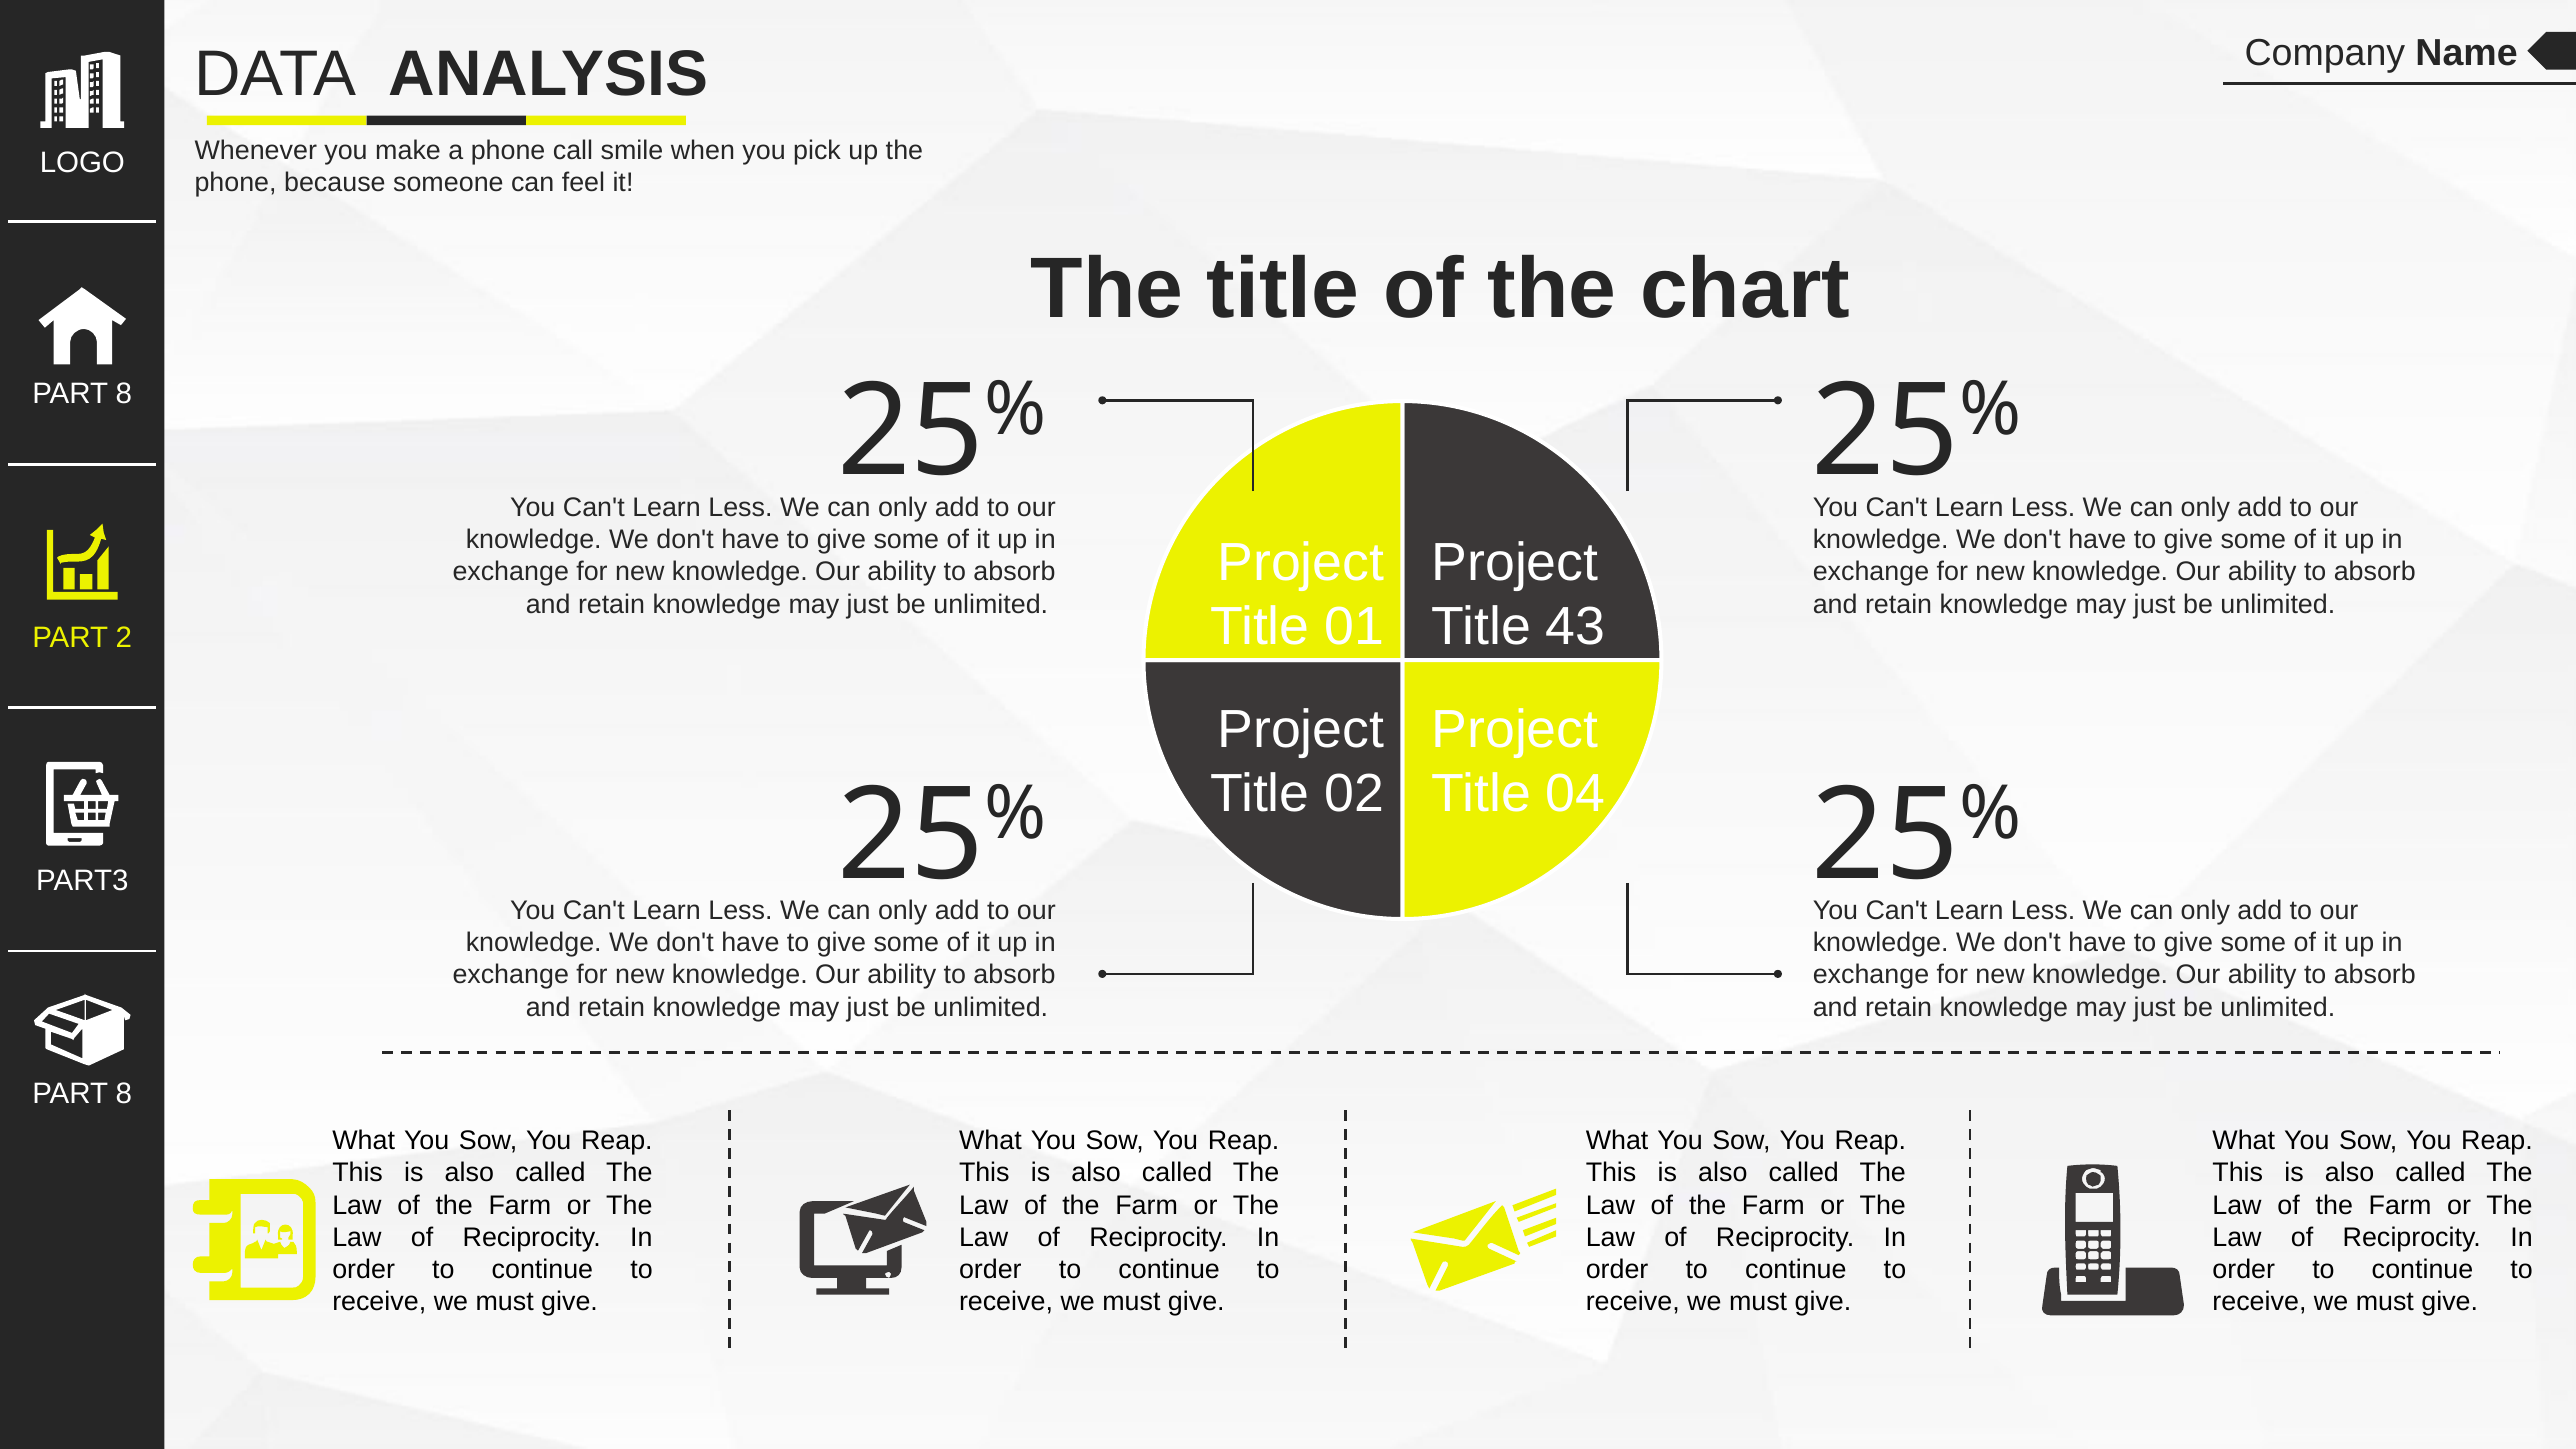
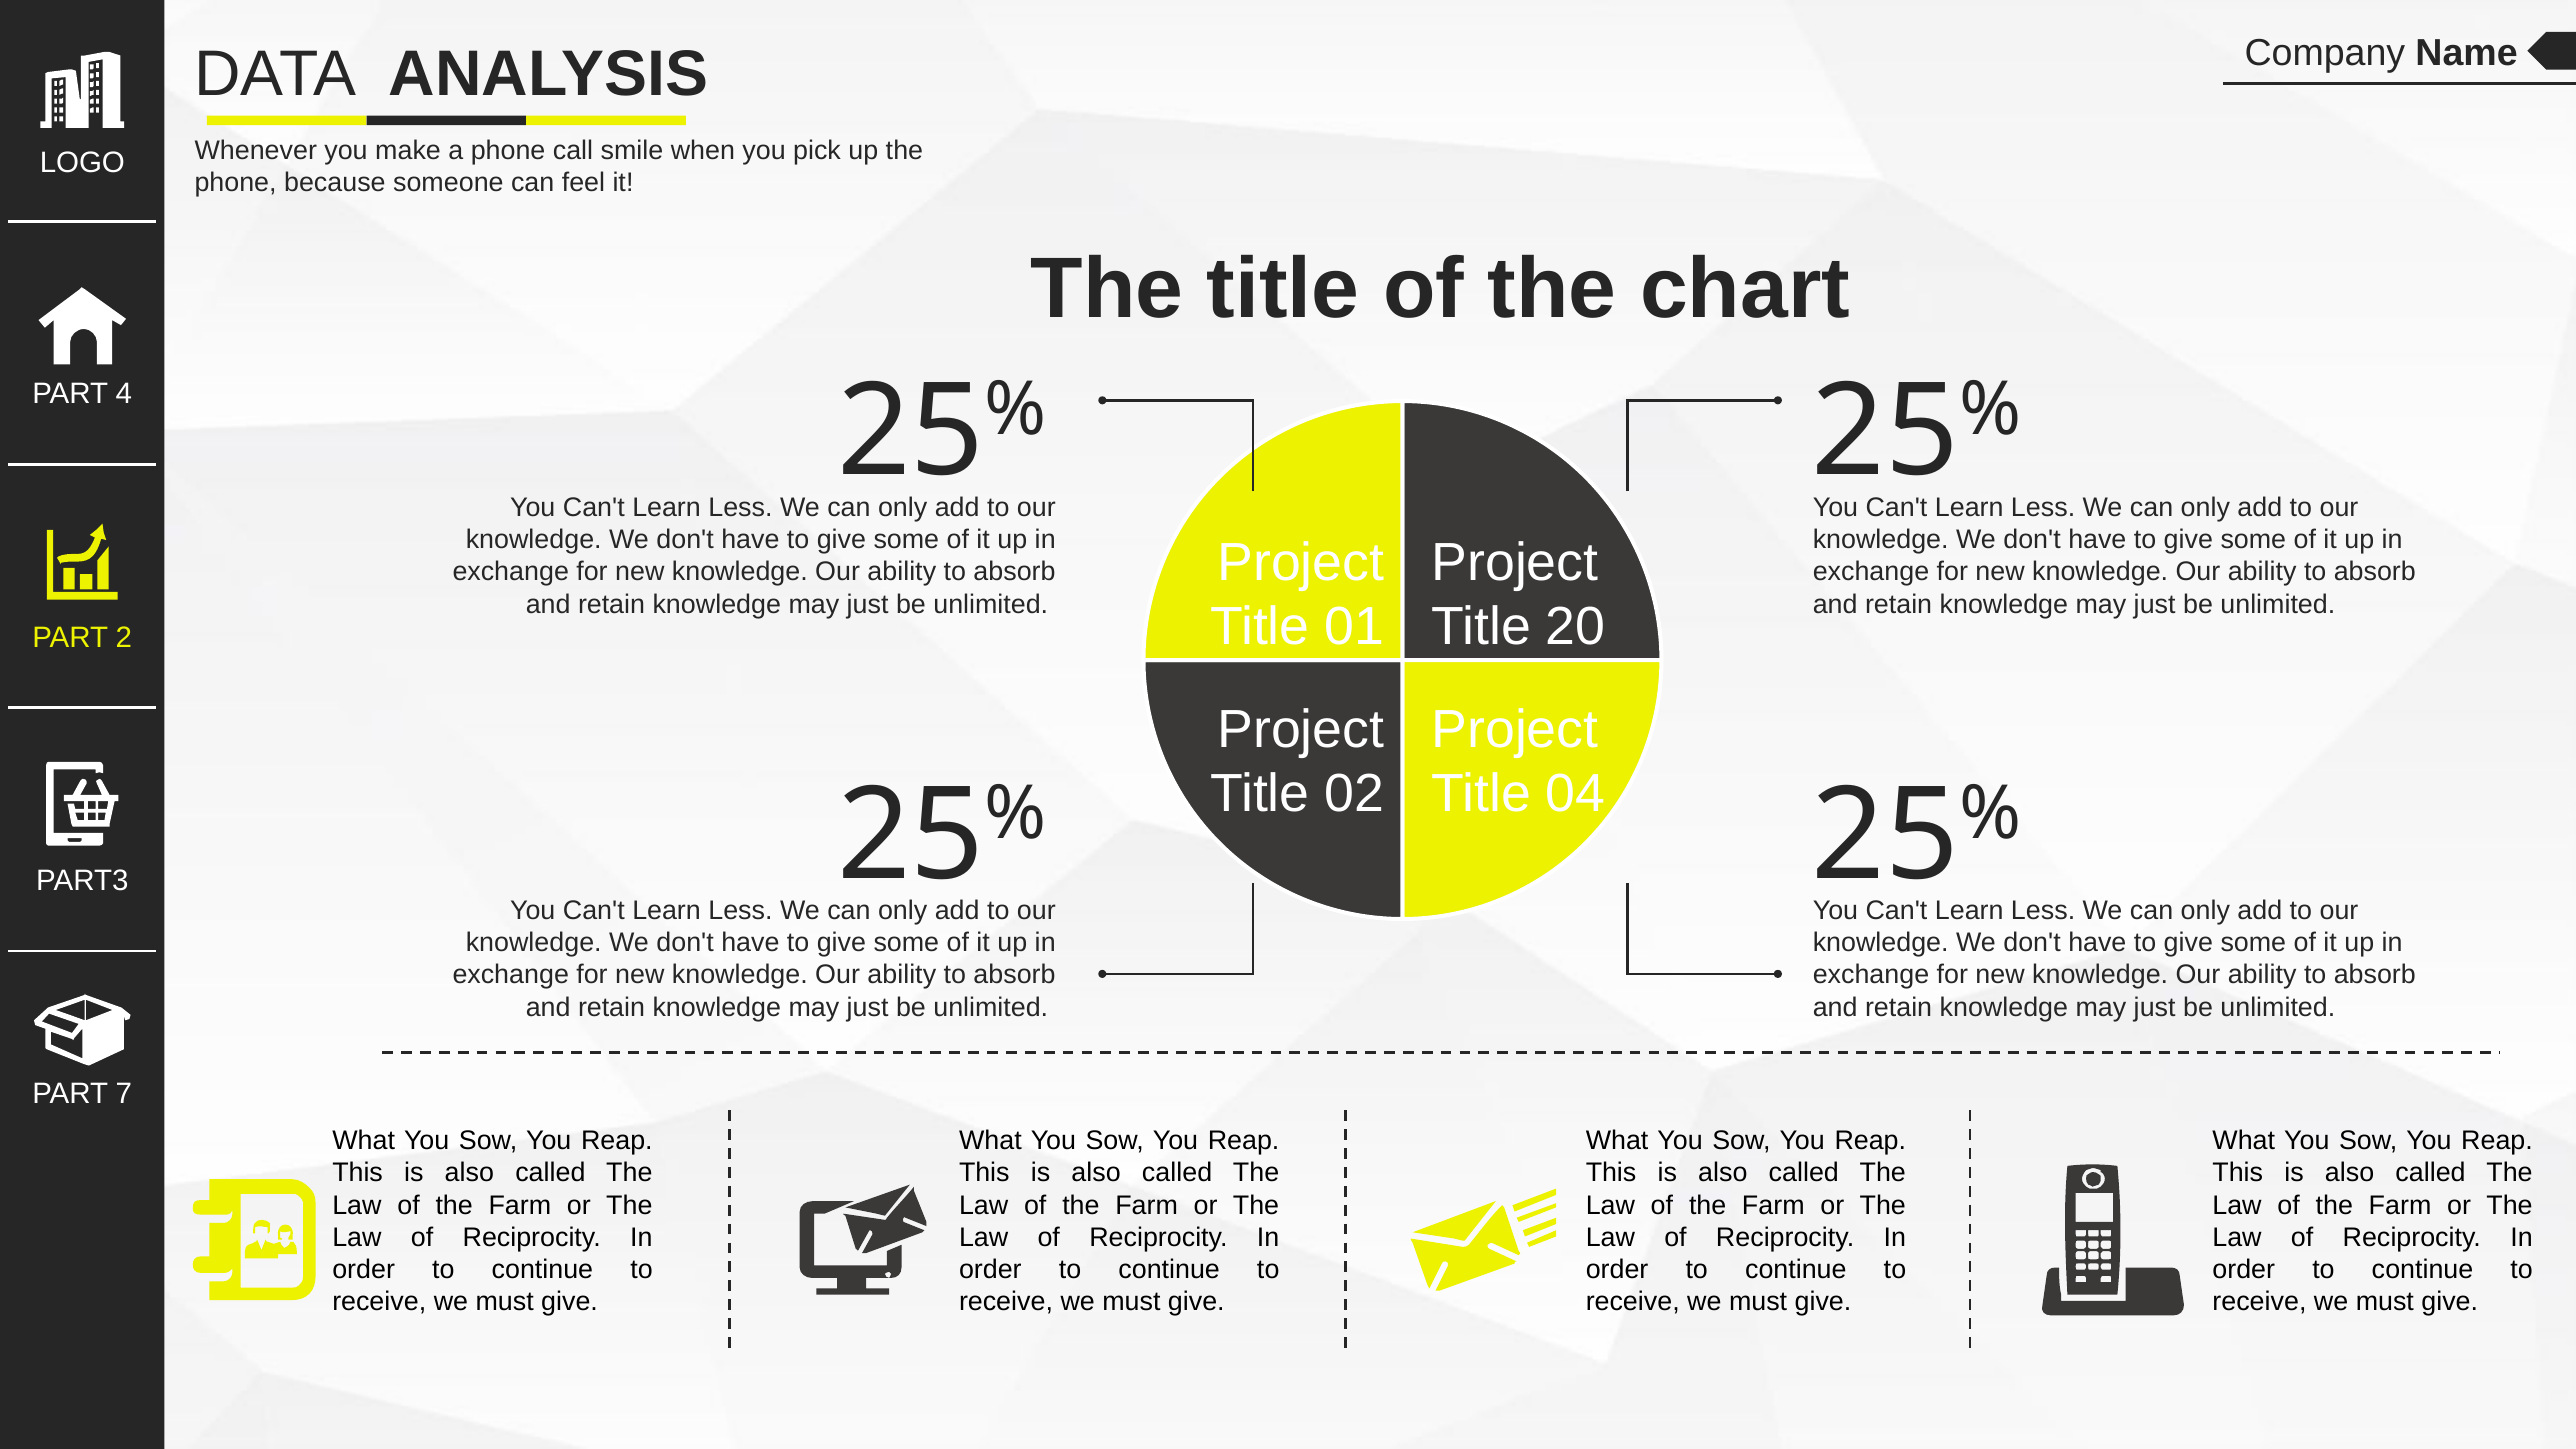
8: 8 -> 4 (124, 394)
43: 43 -> 20 (1576, 627)
8: 8 -> 7 (124, 1094)
